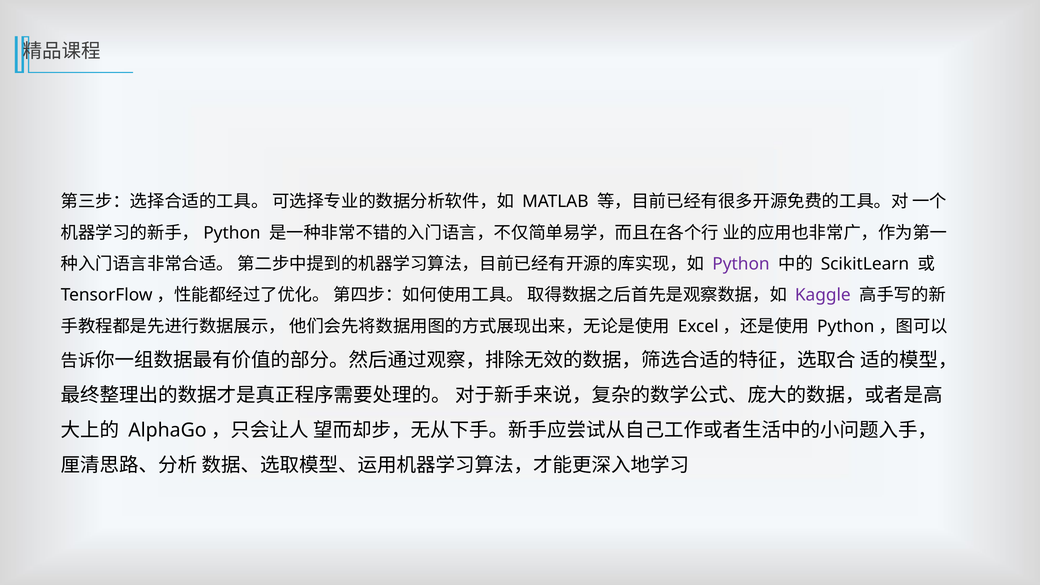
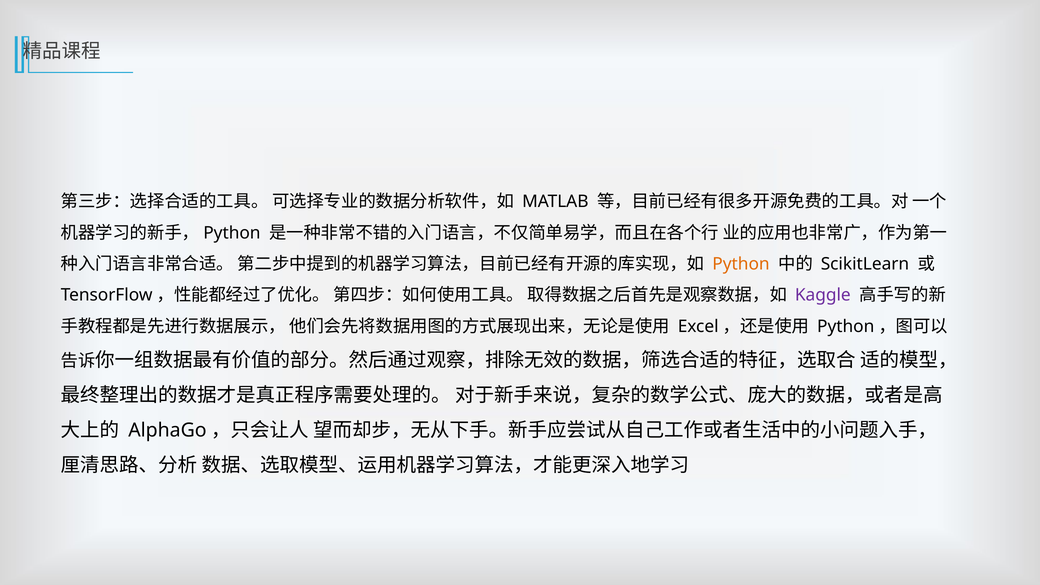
Python colour: purple -> orange (741, 264)
